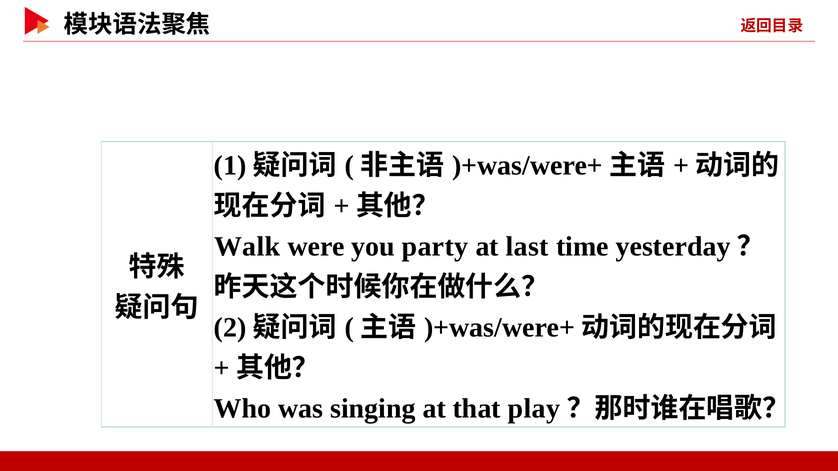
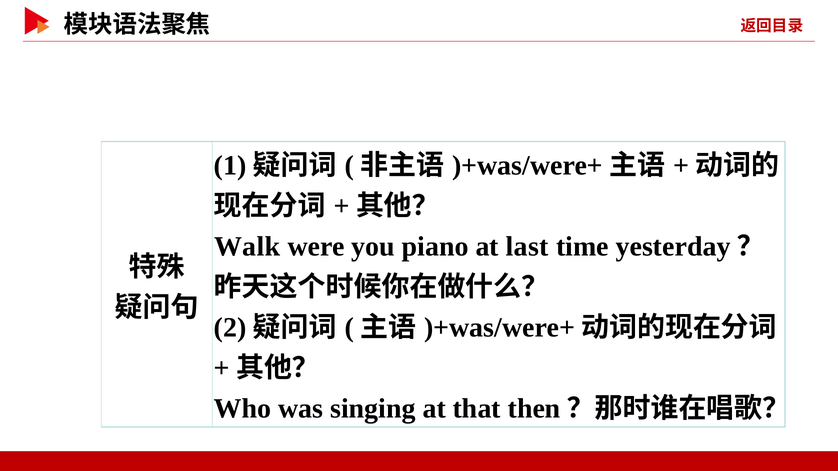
party: party -> piano (435, 247)
play: play -> then (534, 409)
